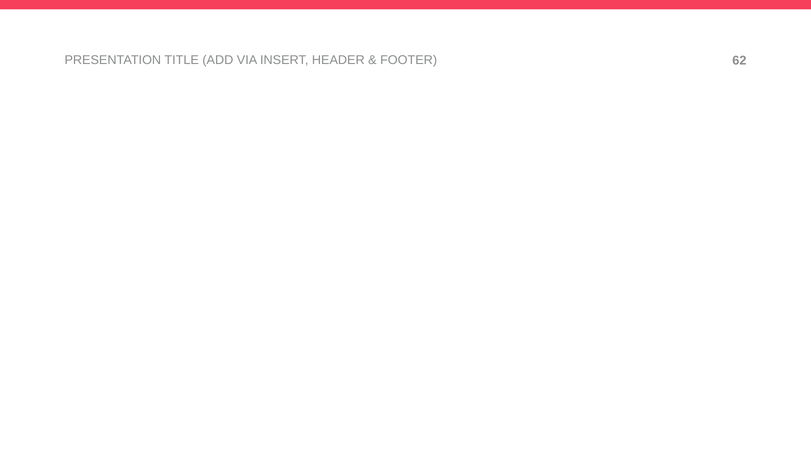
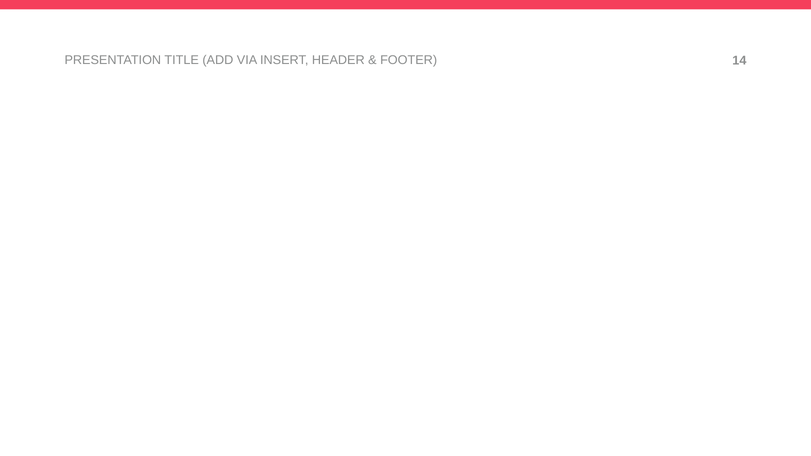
62: 62 -> 14 (739, 61)
